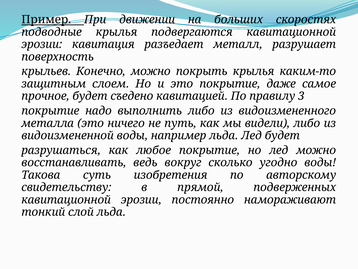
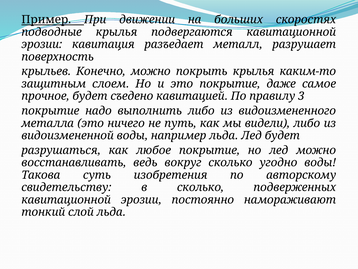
в прямой: прямой -> сколько (200, 187)
